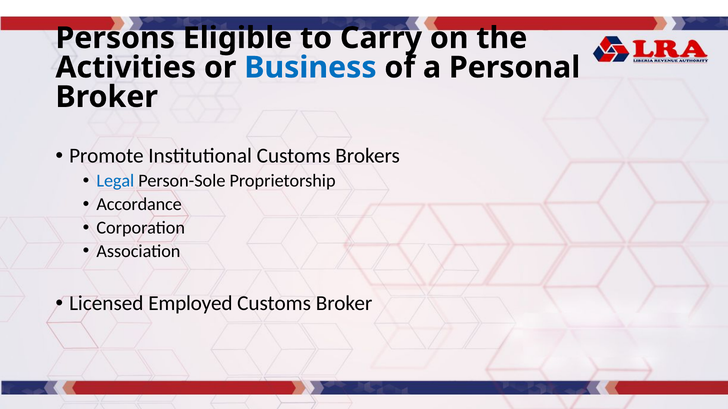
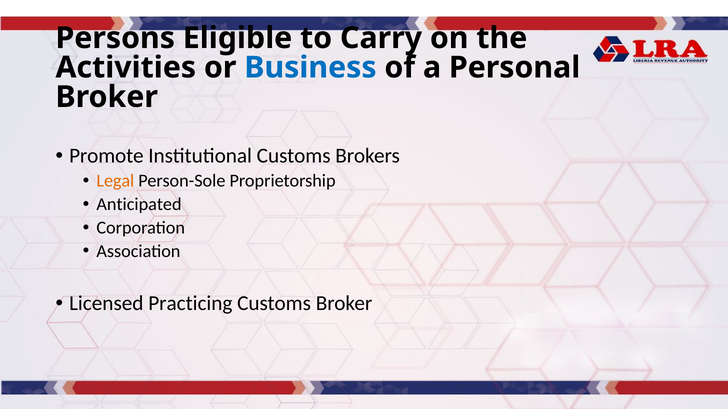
Legal colour: blue -> orange (115, 181)
Accordance: Accordance -> Anticipated (139, 205)
Employed: Employed -> Practicing (190, 304)
